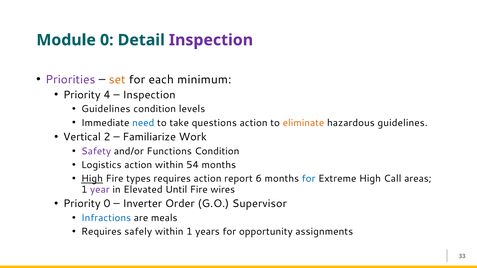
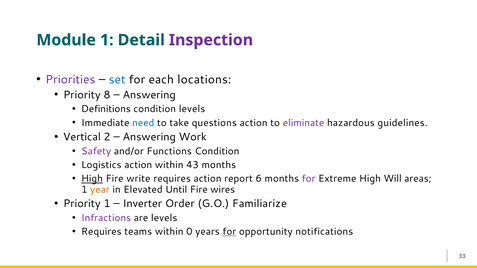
Module 0: 0 -> 1 (107, 40)
set colour: orange -> blue (117, 80)
minimum: minimum -> locations (204, 80)
4: 4 -> 8 (107, 95)
Inspection: Inspection -> Answering (149, 95)
Guidelines: Guidelines -> Definitions (106, 109)
eliminate colour: orange -> purple (304, 123)
Familiarize: Familiarize -> Answering (149, 137)
54: 54 -> 43 (193, 165)
types: types -> write (138, 179)
for colour: blue -> purple (309, 179)
Call: Call -> Will (393, 179)
year colour: purple -> orange (100, 190)
Priority 0: 0 -> 1 (107, 204)
Supervisor: Supervisor -> Familiarize (259, 204)
Infractions colour: blue -> purple (106, 218)
are meals: meals -> levels (164, 218)
safely: safely -> teams (138, 232)
within 1: 1 -> 0 (189, 232)
for underline: none -> present (229, 232)
assignments: assignments -> notifications (324, 232)
